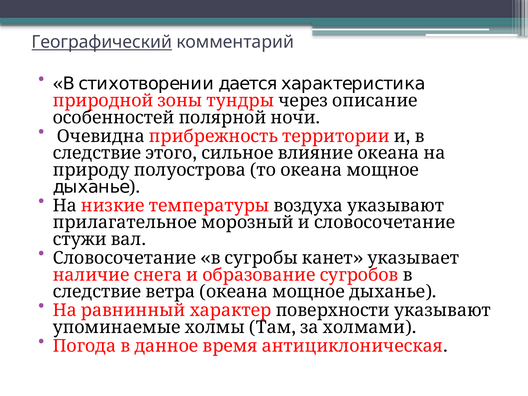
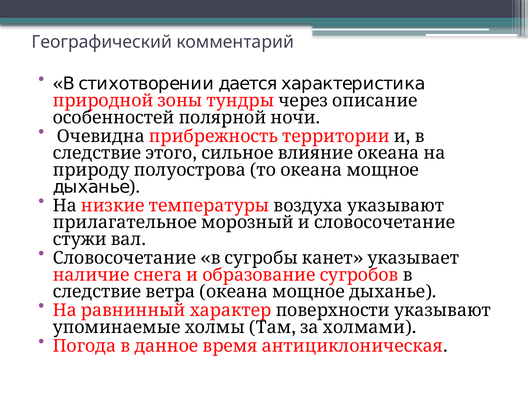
Географический underline: present -> none (102, 42)
